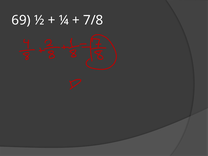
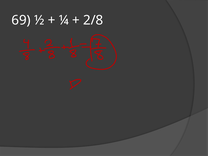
7/8: 7/8 -> 2/8 (93, 20)
